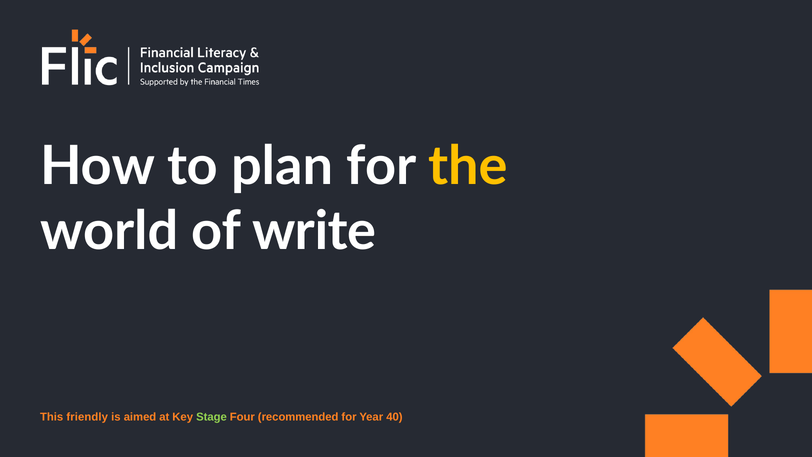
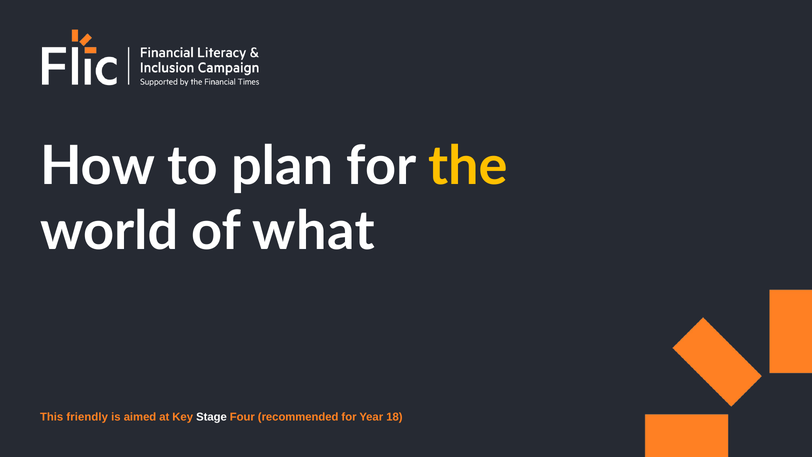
write: write -> what (314, 231)
Stage colour: light green -> white (211, 417)
40: 40 -> 18 (394, 417)
